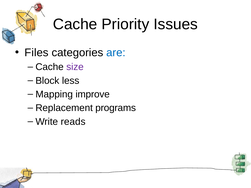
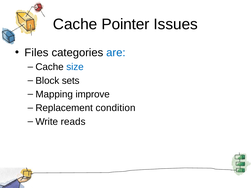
Priority: Priority -> Pointer (125, 24)
size colour: purple -> blue (75, 67)
less: less -> sets (71, 81)
programs: programs -> condition (116, 108)
